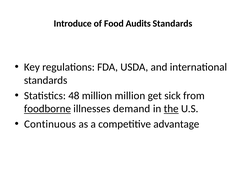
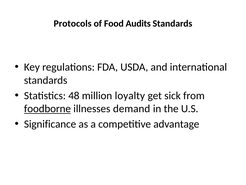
Introduce: Introduce -> Protocols (73, 23)
million million: million -> loyalty (130, 95)
the underline: present -> none (171, 108)
Continuous: Continuous -> Significance (50, 124)
